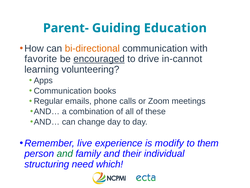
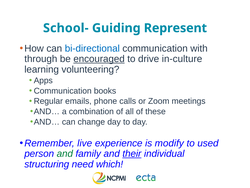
Parent-: Parent- -> School- (66, 28)
Education: Education -> Represent (175, 28)
bi-directional colour: orange -> blue (92, 48)
favorite: favorite -> through (41, 59)
in-cannot: in-cannot -> in-culture (182, 59)
them: them -> used (208, 143)
their underline: none -> present (132, 153)
